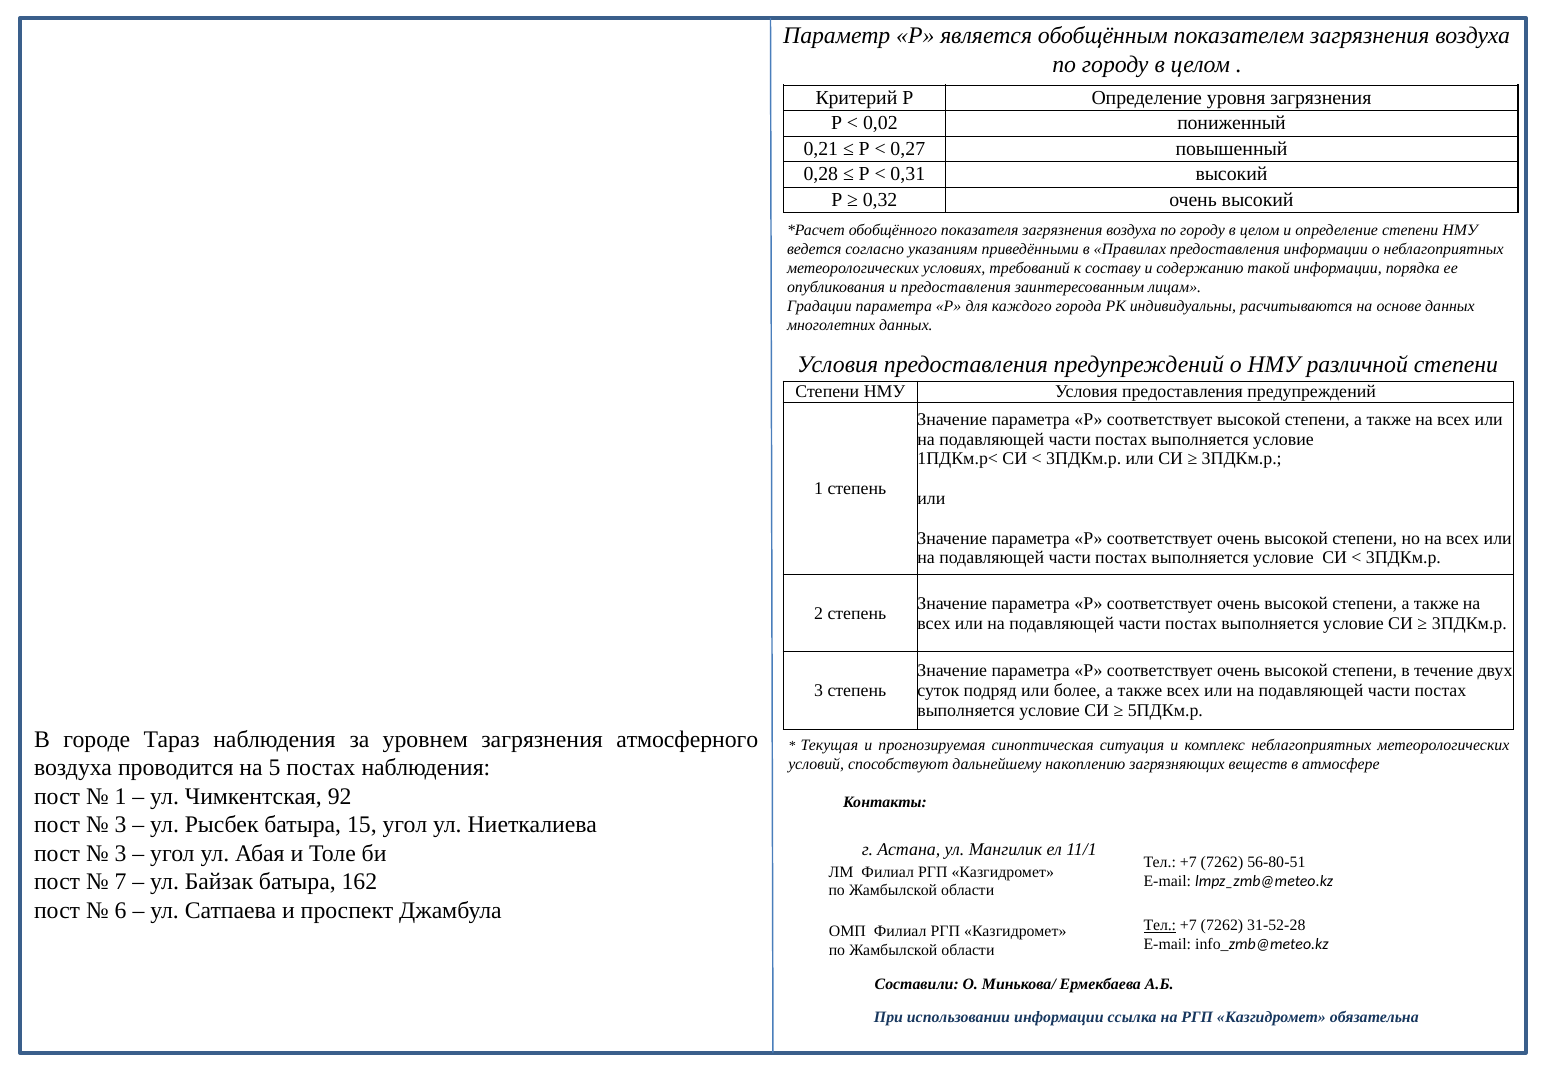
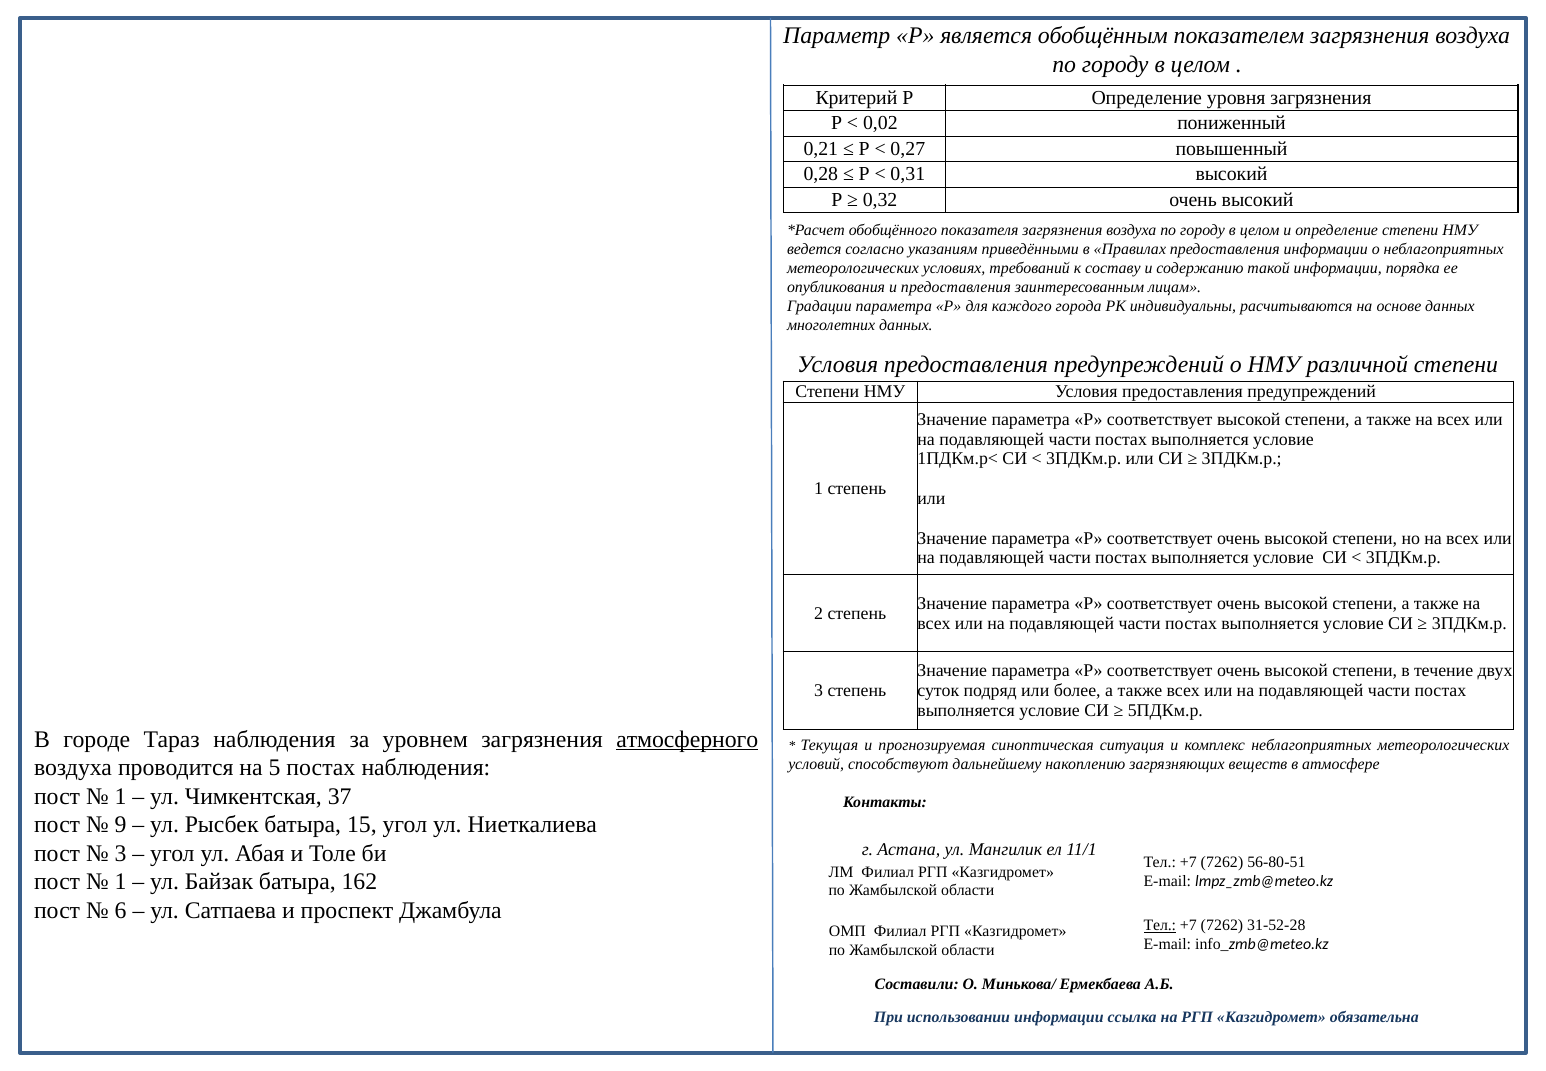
атмосферного underline: none -> present (687, 739)
92: 92 -> 37 (340, 796)
3: 3 -> 9 (121, 824)
7: 7 -> 1 (121, 882)
